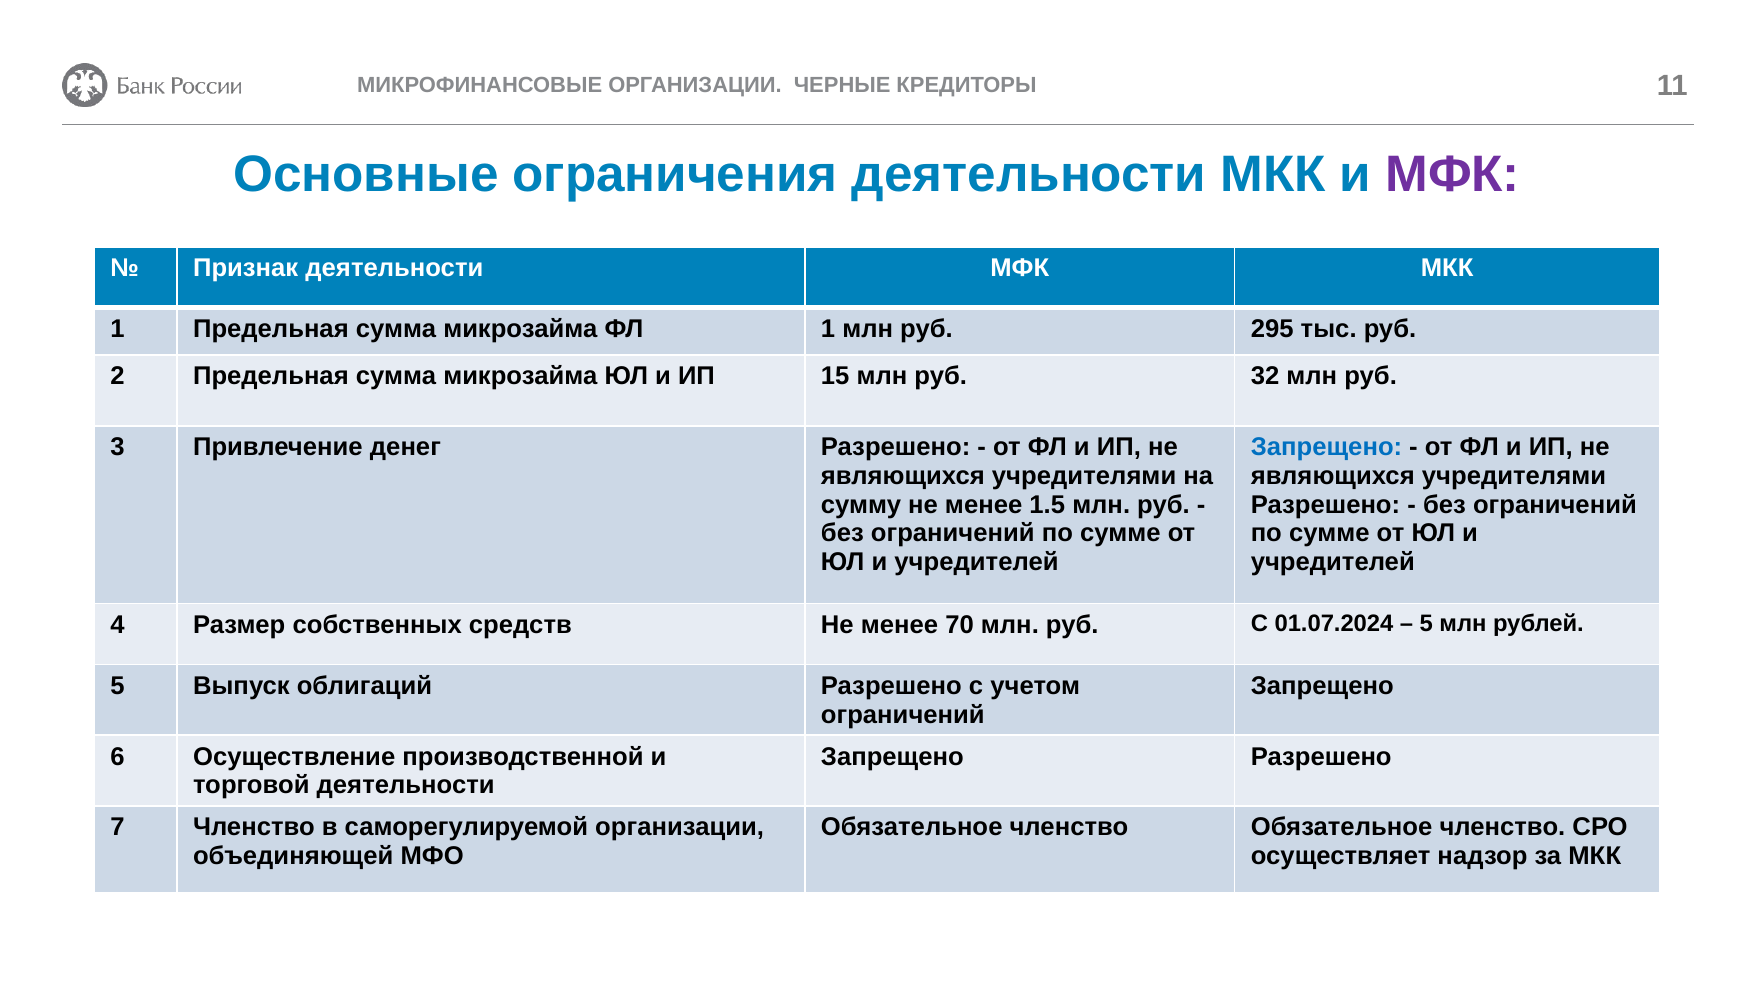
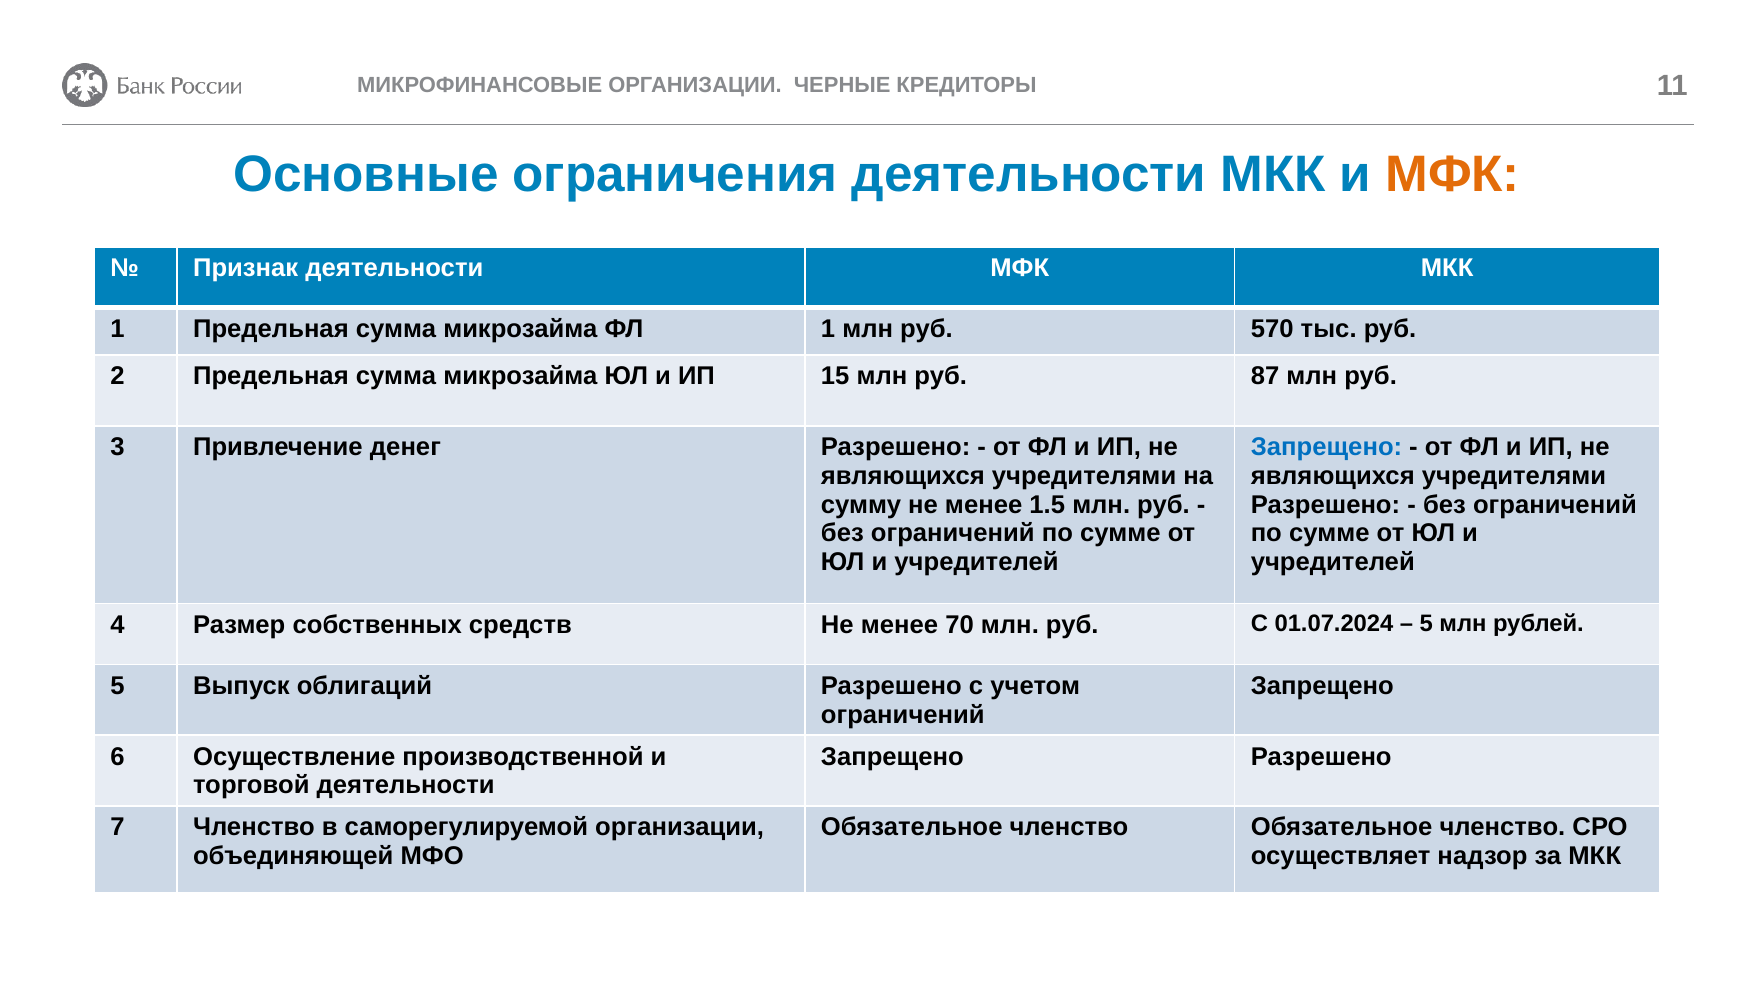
МФК colour: purple -> orange (1453, 175)
295: 295 -> 570 (1272, 329)
32: 32 -> 87 (1265, 376)
